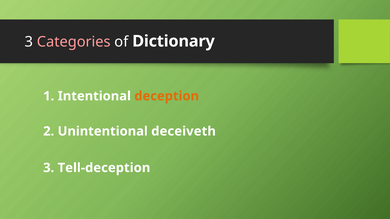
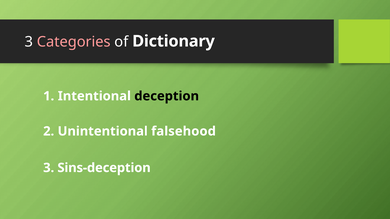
deception colour: orange -> black (167, 96)
deceiveth: deceiveth -> falsehood (184, 131)
Tell-deception: Tell-deception -> Sins-deception (104, 168)
